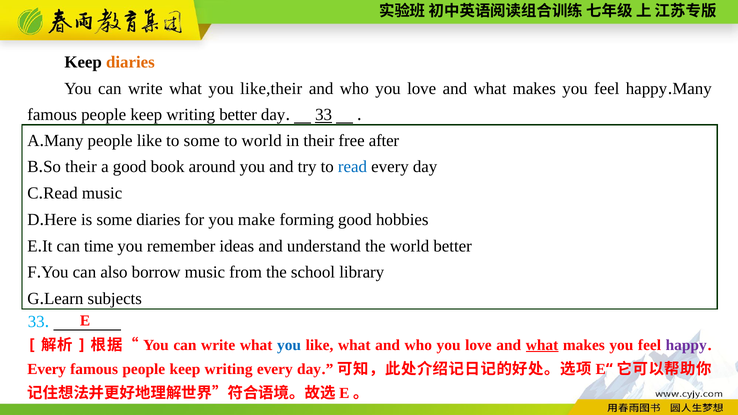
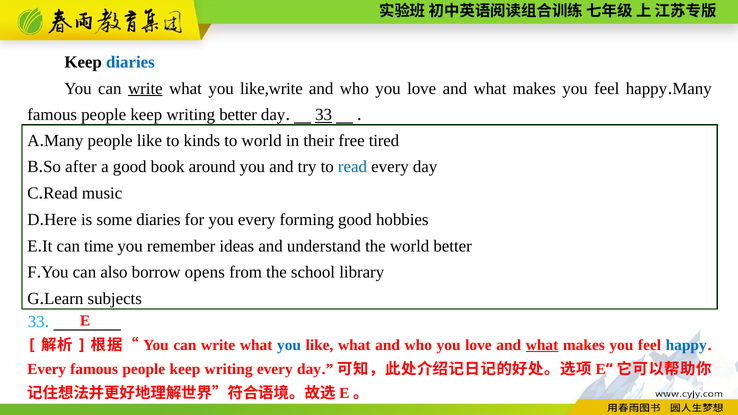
diaries colour: orange -> blue (130, 62)
write underline: none -> present (145, 88)
like,their: like,their -> like,write (271, 88)
to some: some -> kinds (202, 141)
after: after -> tired (384, 141)
their: their -> after (81, 167)
you make: make -> every (257, 220)
borrow music: music -> opens (205, 272)
happy colour: purple -> blue (686, 345)
